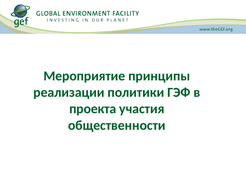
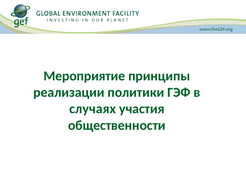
проекта: проекта -> случаях (93, 109)
